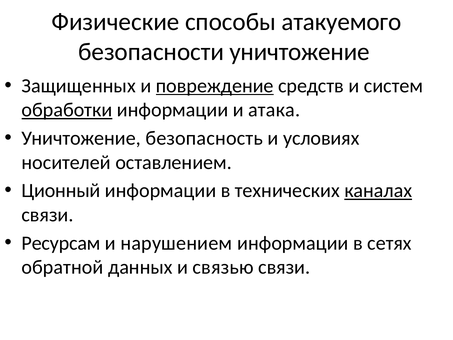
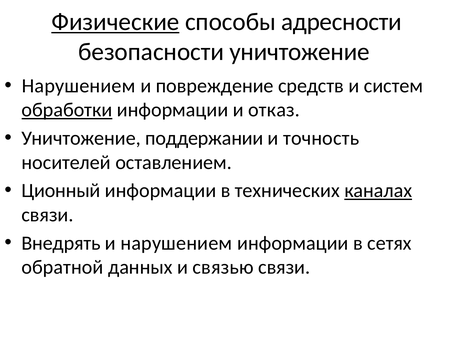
Физические underline: none -> present (115, 22)
атакуемого: атакуемого -> адресности (341, 22)
Защищенных: Защищенных -> Нарушением (79, 86)
повреждение underline: present -> none (215, 86)
атака: атака -> отказ (274, 110)
безопасность: безопасность -> поддержании (204, 138)
условиях: условиях -> точность (321, 138)
Ресурсам: Ресурсам -> Внедрять (61, 243)
